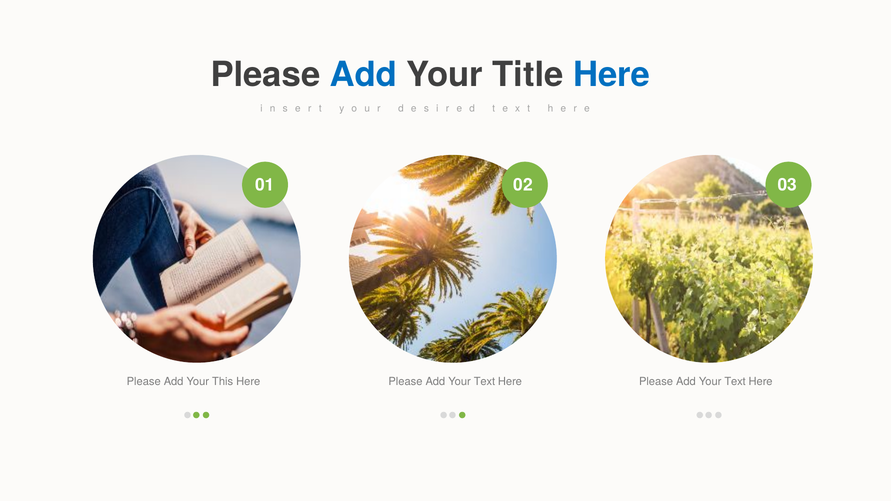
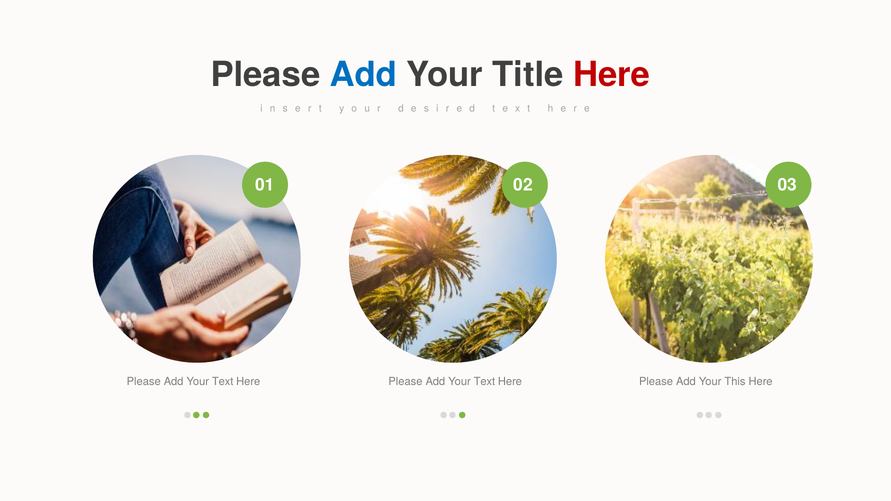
Here colour: blue -> red (612, 75)
This: This -> Text (223, 382)
Text: Text -> This (735, 382)
